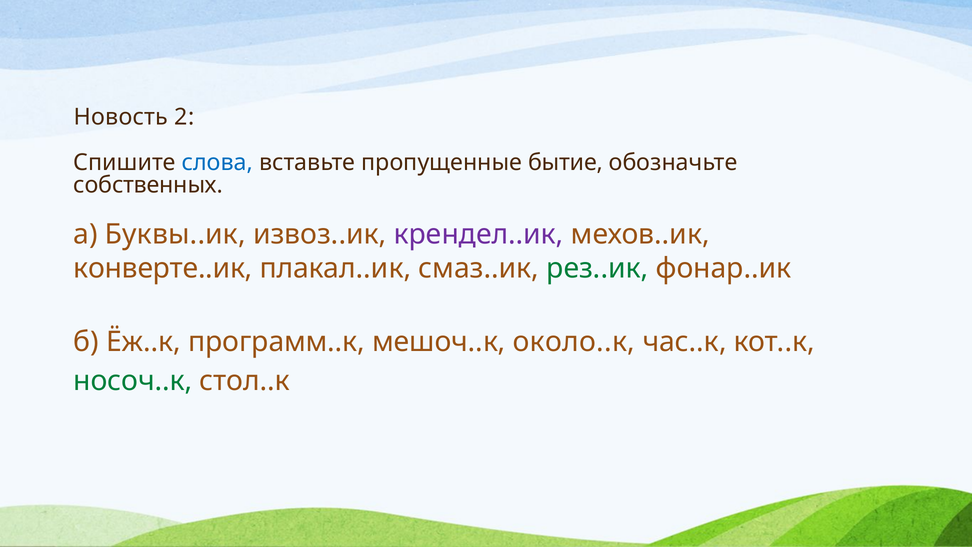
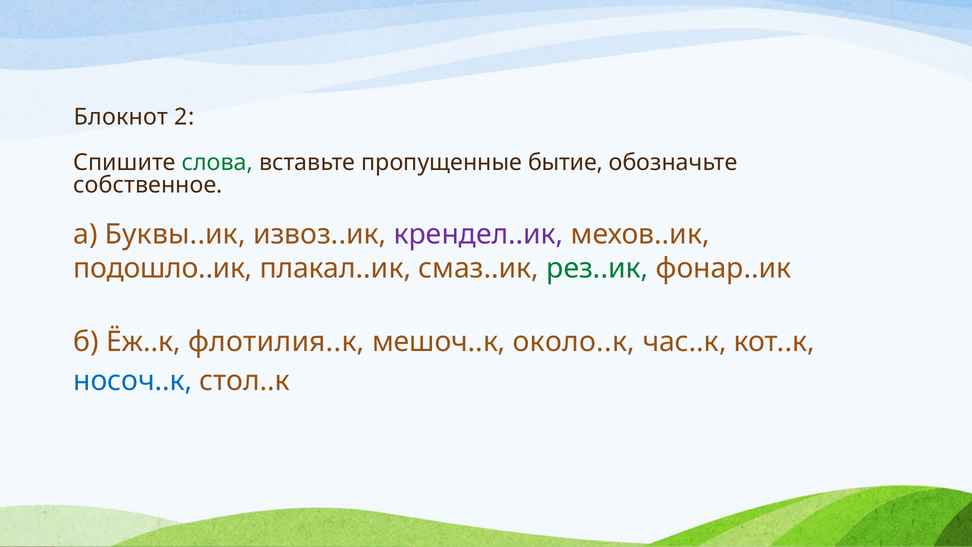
Новость: Новость -> Блокнот (121, 117)
слова colour: blue -> green (217, 162)
собственных: собственных -> собственное (148, 185)
конверте..ик: конверте..ик -> подошло..ик (163, 268)
программ..к: программ..к -> флотилия..к (276, 342)
носоч..к colour: green -> blue (133, 381)
